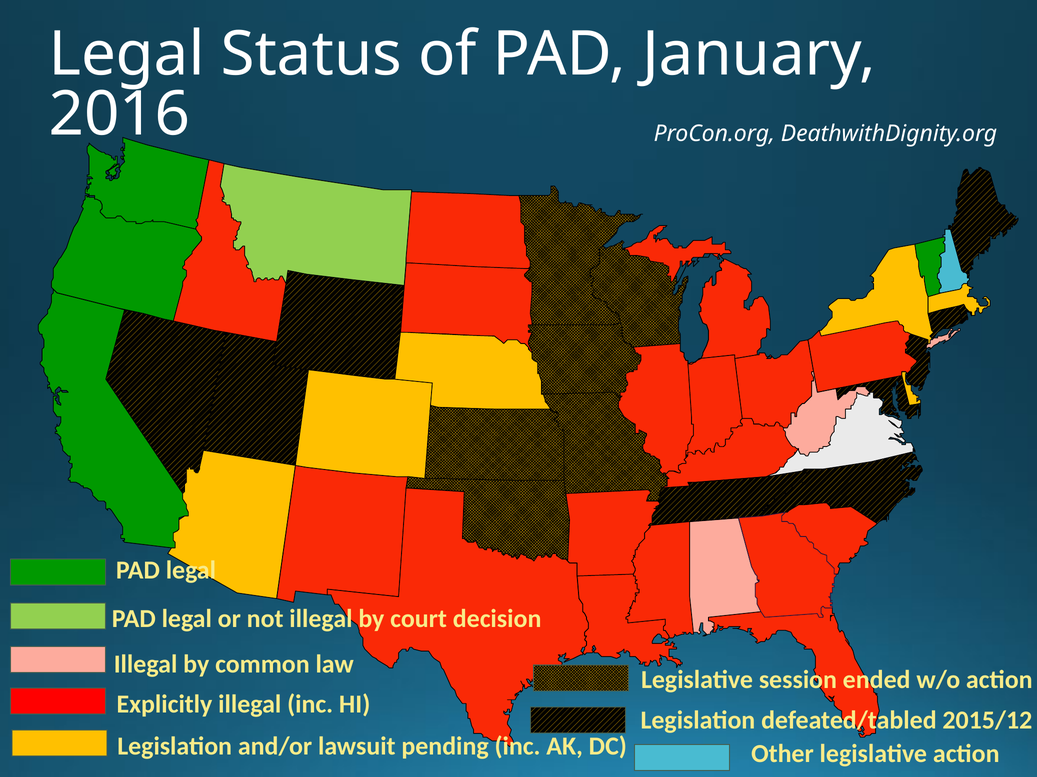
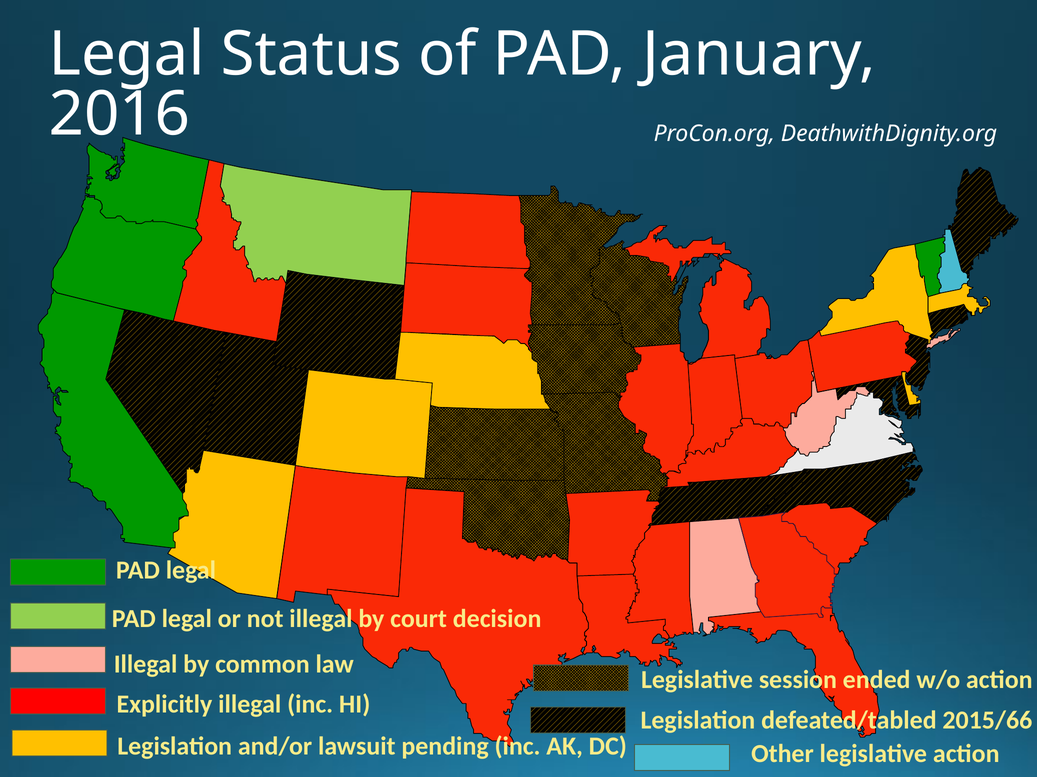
2015/12: 2015/12 -> 2015/66 (987, 721)
